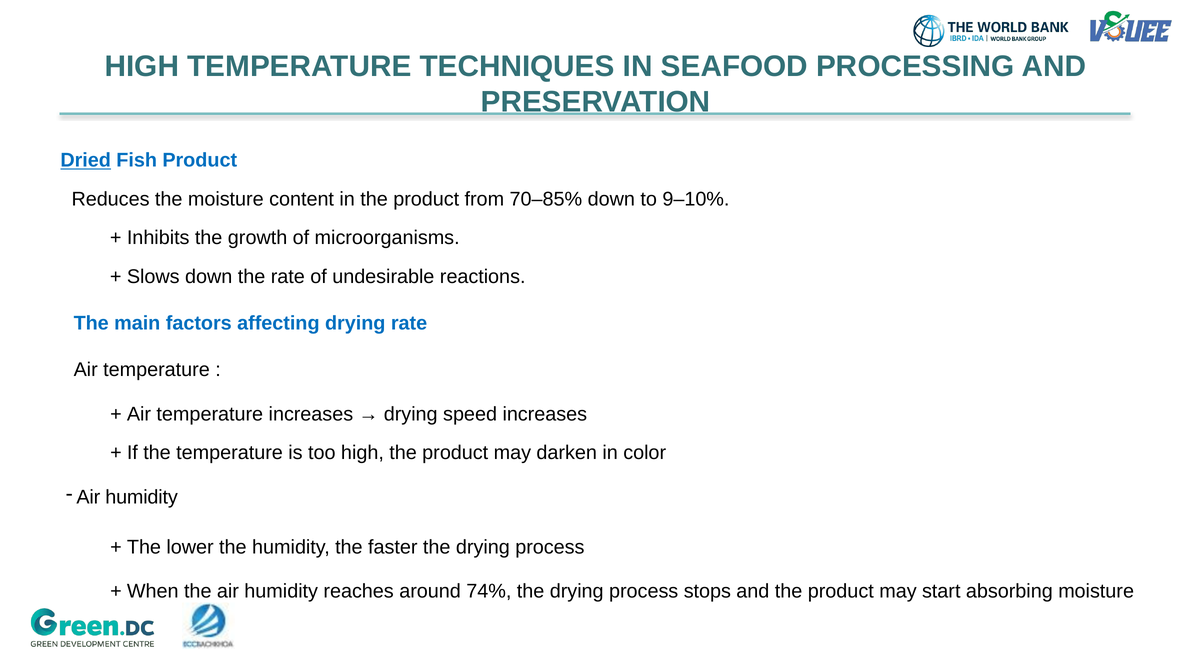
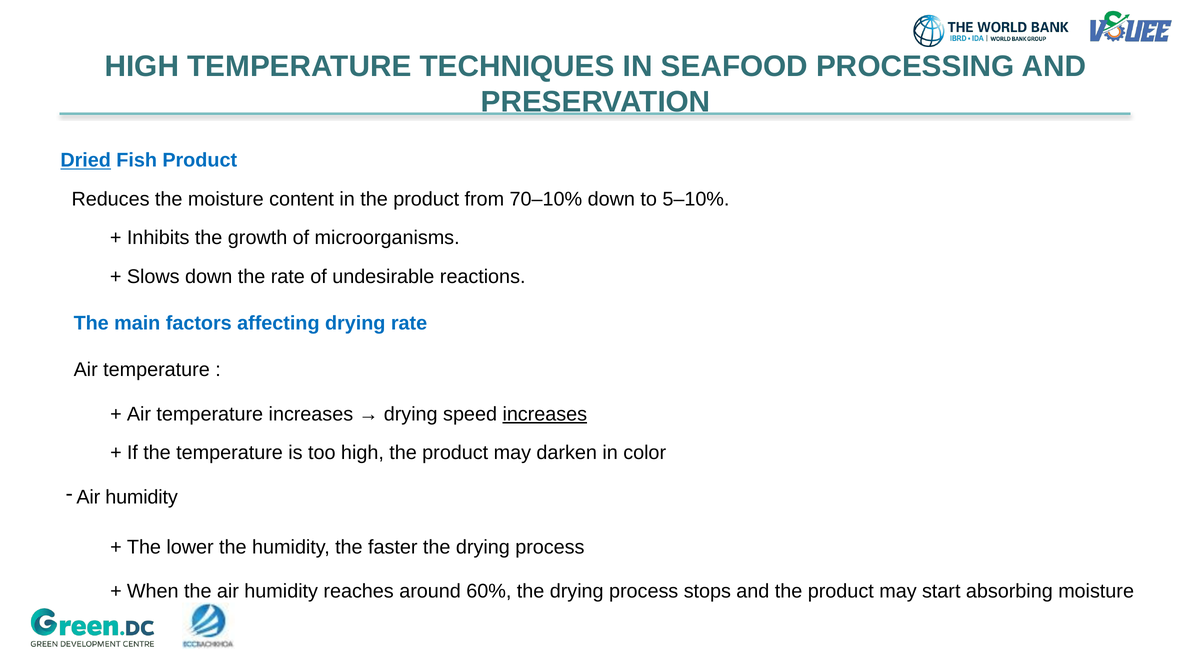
70–85%: 70–85% -> 70–10% (546, 199)
9–10%: 9–10% -> 5–10% (696, 199)
increases underline: none -> present (545, 414)
74%: 74% -> 60% (489, 592)
